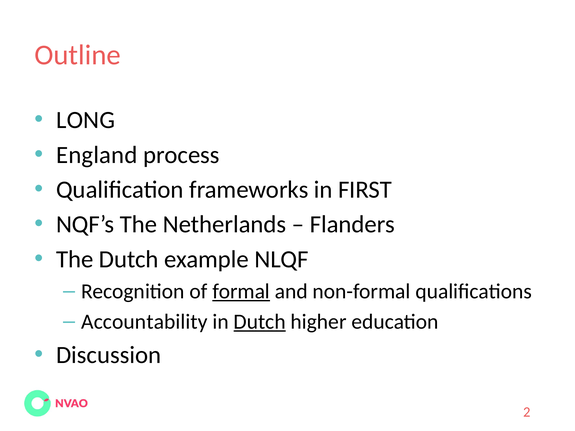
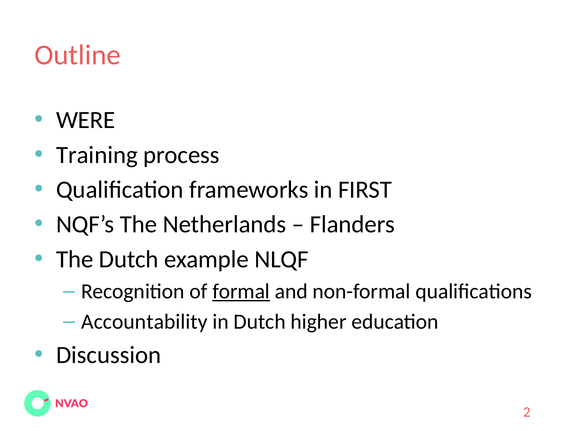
LONG: LONG -> WERE (86, 120)
England: England -> Training (97, 155)
Dutch underline: present -> none (260, 322)
